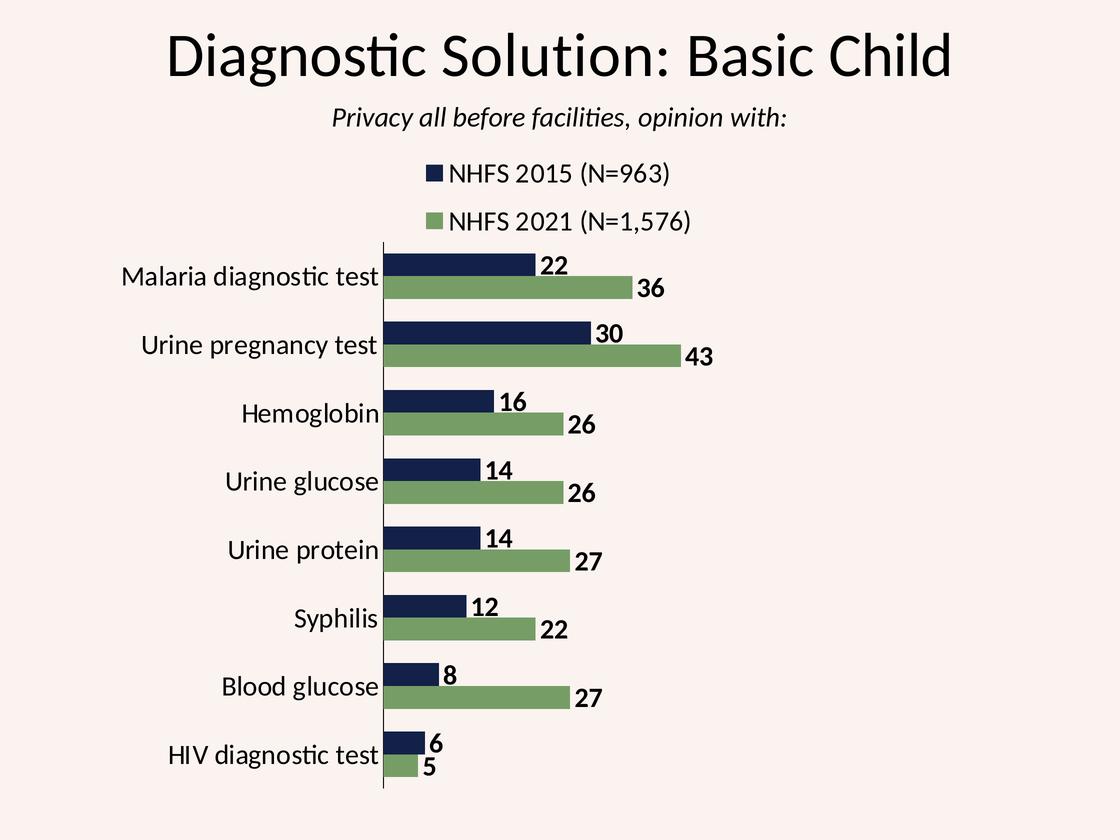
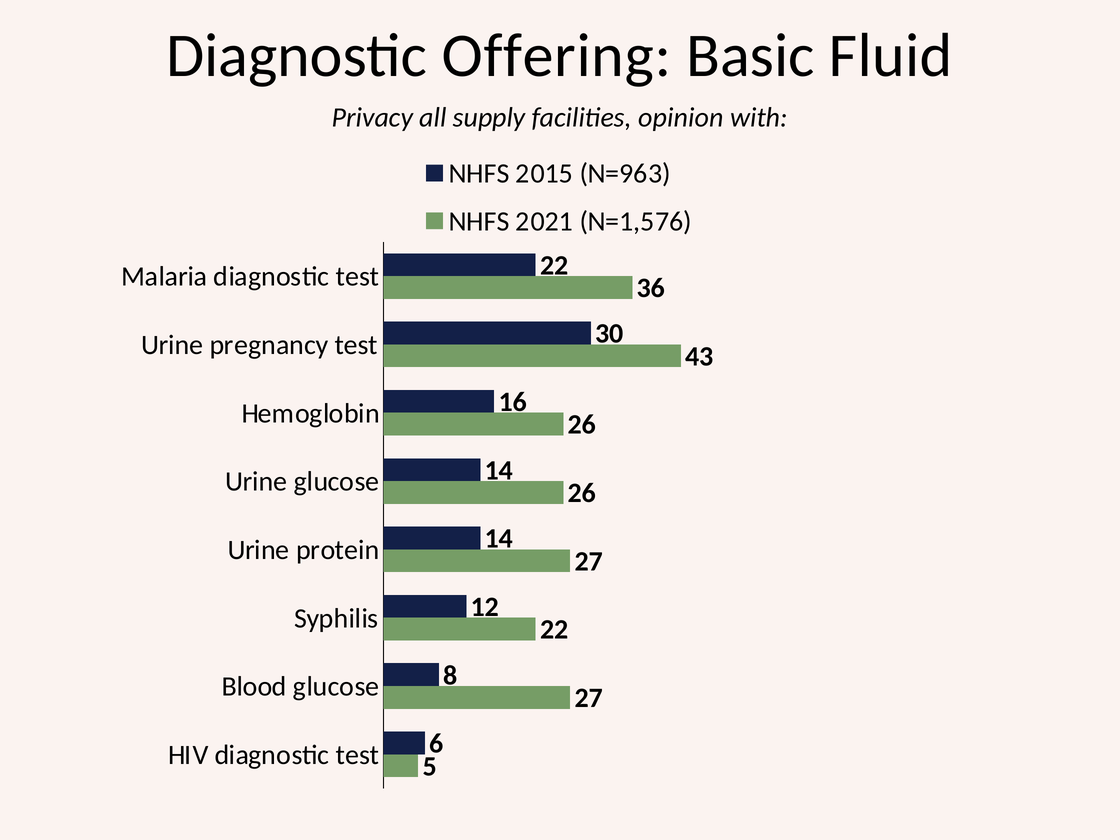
Solution: Solution -> Offering (556, 56)
Child: Child -> Fluid (891, 56)
before: before -> supply (489, 118)
